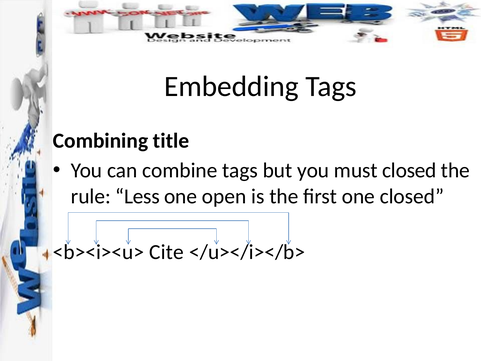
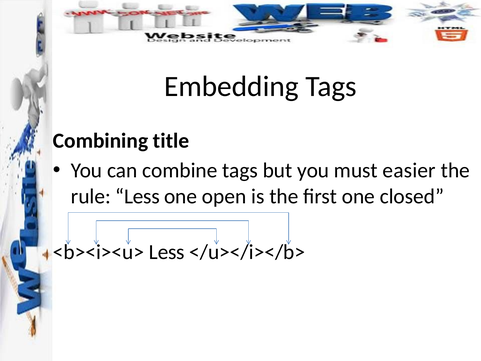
must closed: closed -> easier (409, 170)
<b><i><u> Cite: Cite -> Less (167, 252)
